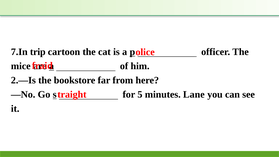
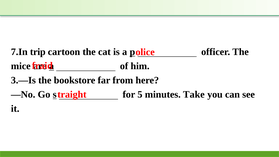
2.—Is: 2.—Is -> 3.—Is (23, 80)
Lane: Lane -> Take (194, 94)
